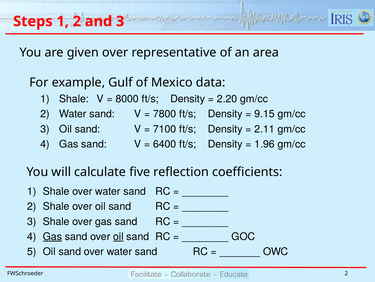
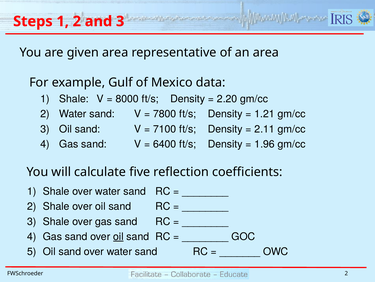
given over: over -> area (115, 52)
9.15: 9.15 -> 1.21 (265, 114)
Gas underline: present -> none (52, 236)
